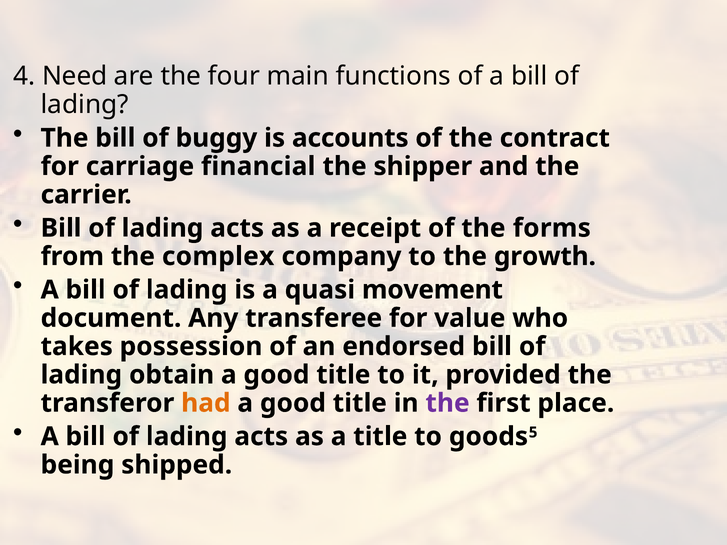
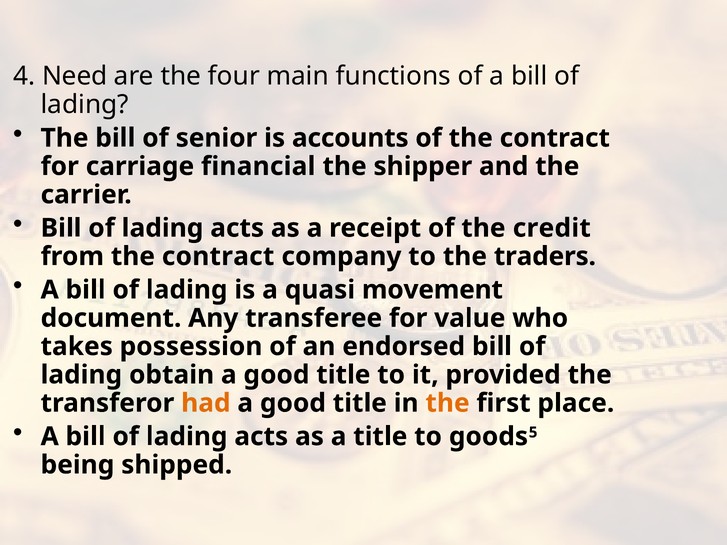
buggy: buggy -> senior (216, 138)
forms: forms -> credit (552, 228)
from the complex: complex -> contract (218, 256)
growth: growth -> traders (545, 256)
the colour: purple -> orange (448, 403)
